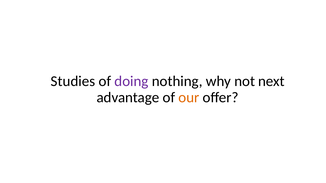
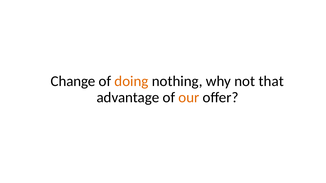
Studies: Studies -> Change (73, 81)
doing colour: purple -> orange (131, 81)
next: next -> that (271, 81)
